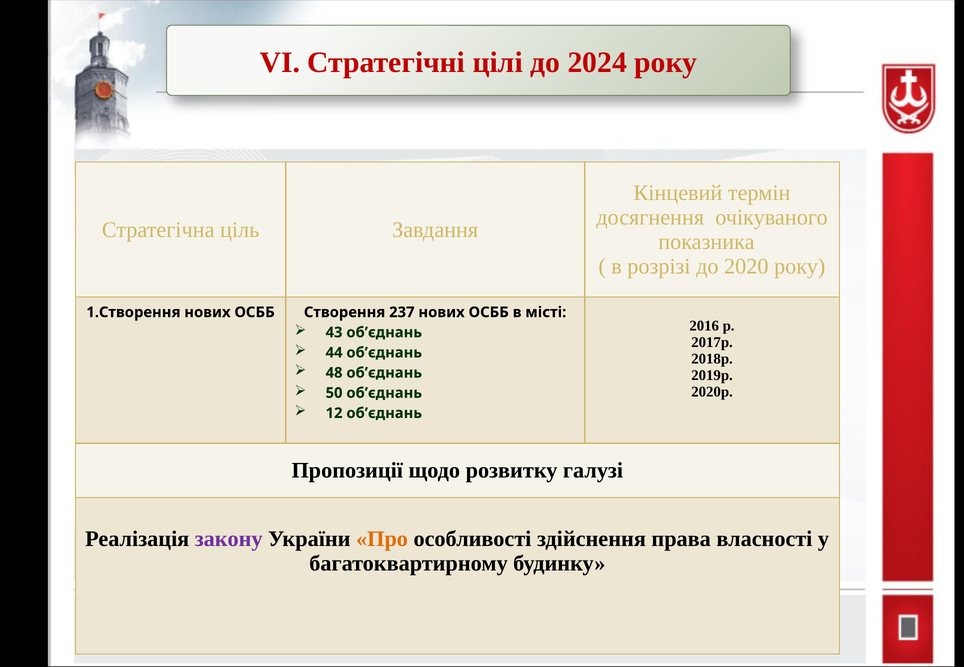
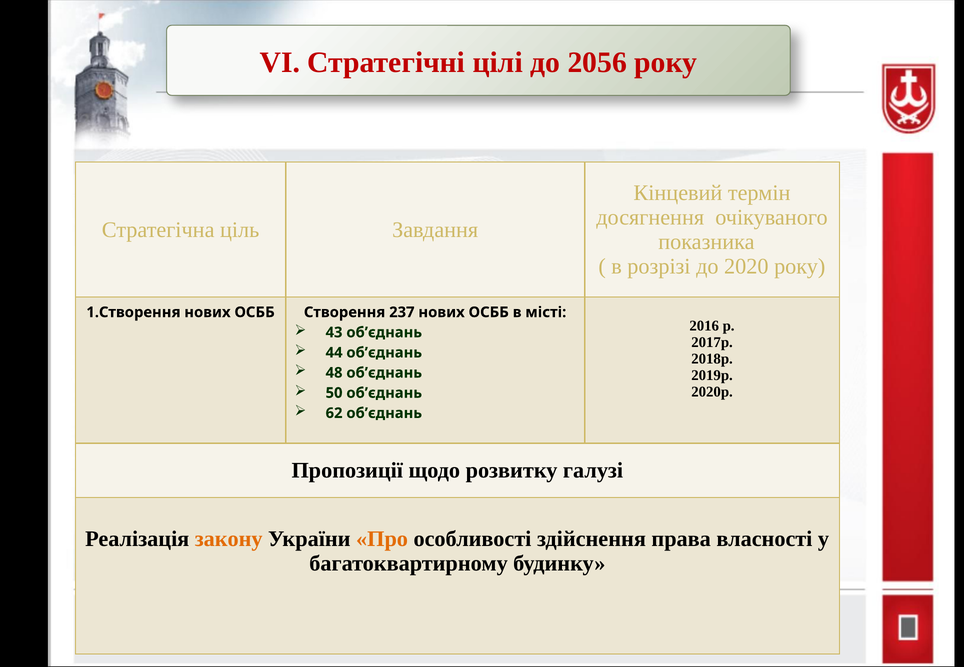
2024: 2024 -> 2056 (597, 62)
12: 12 -> 62 (334, 413)
закону colour: purple -> orange (229, 539)
